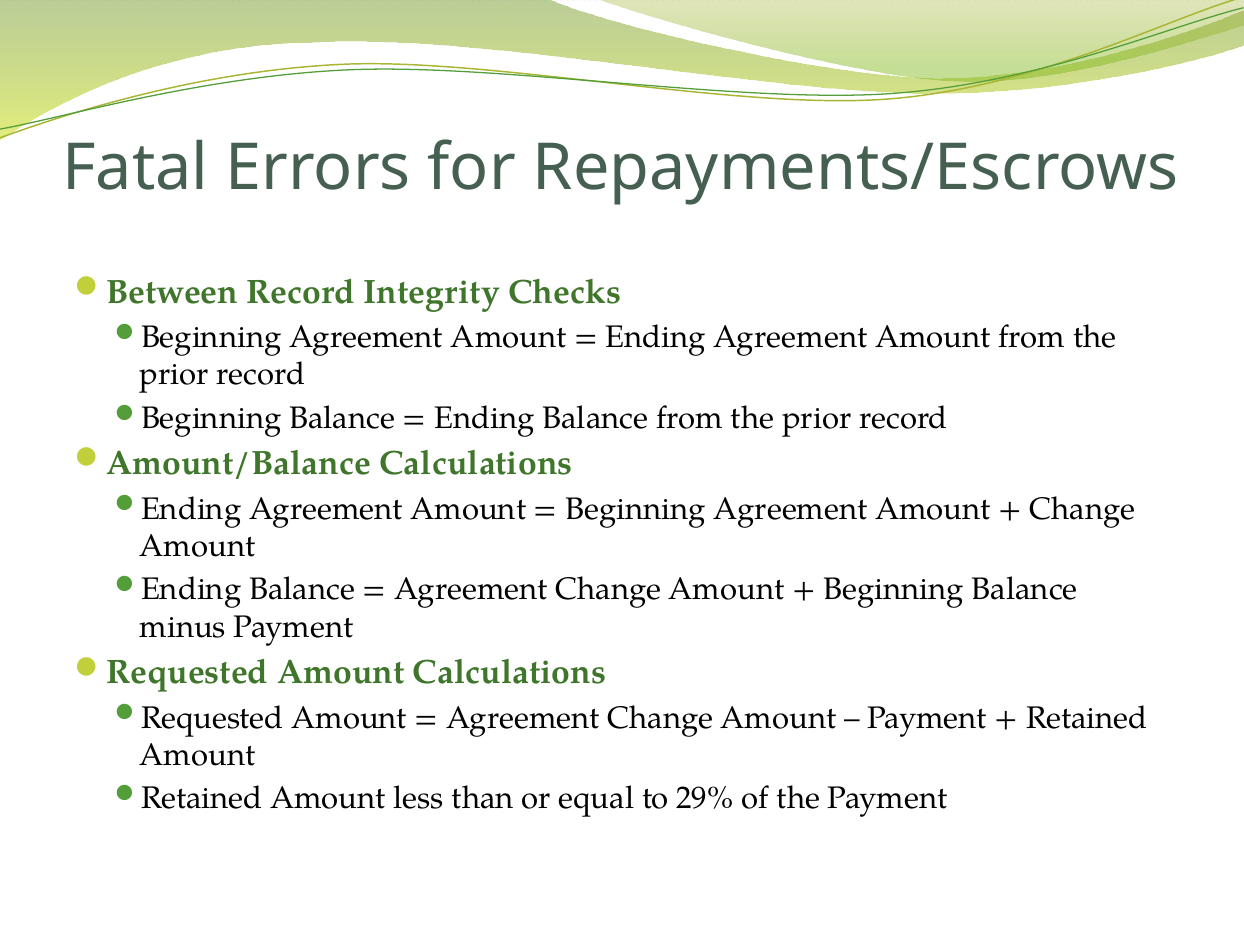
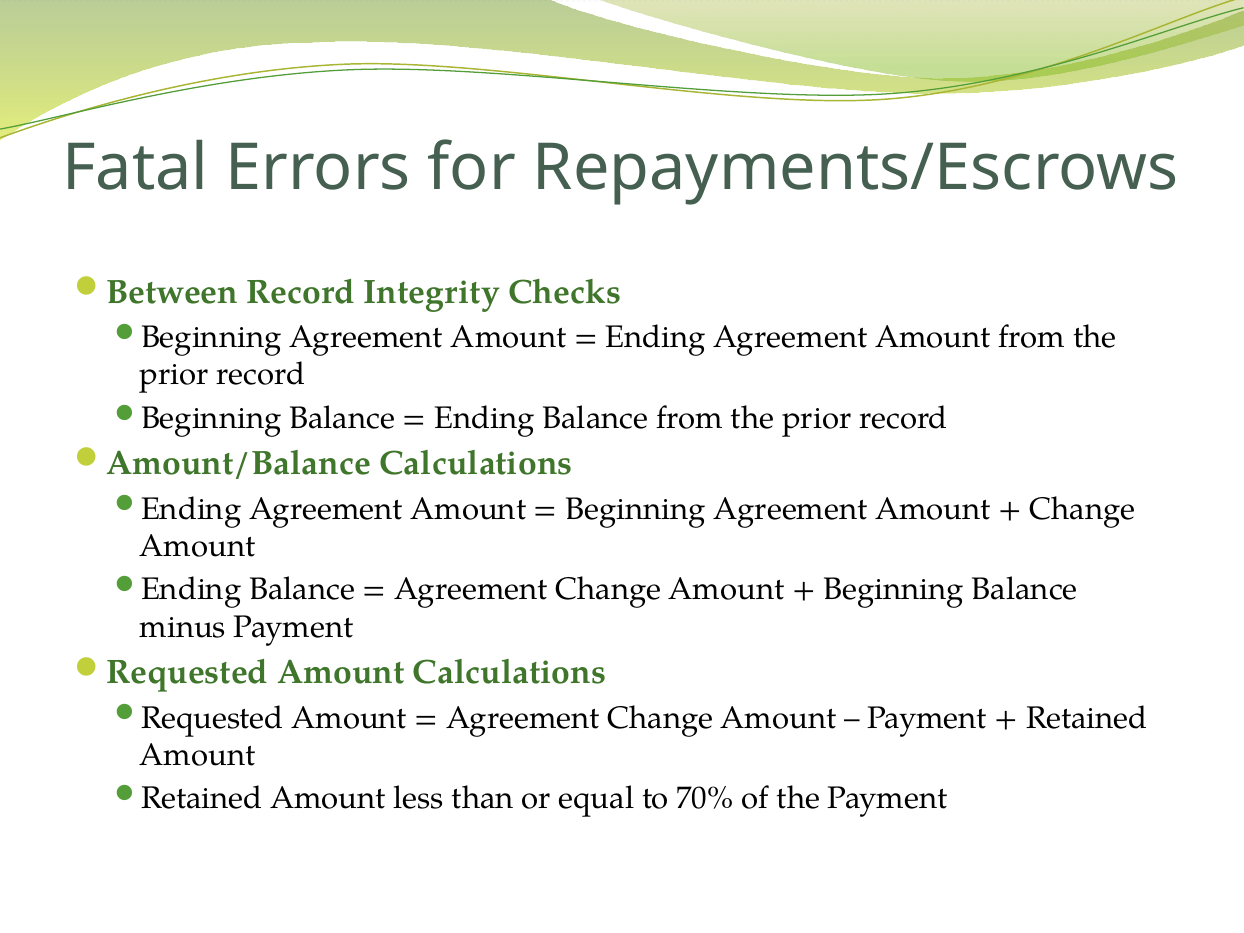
29%: 29% -> 70% (705, 799)
